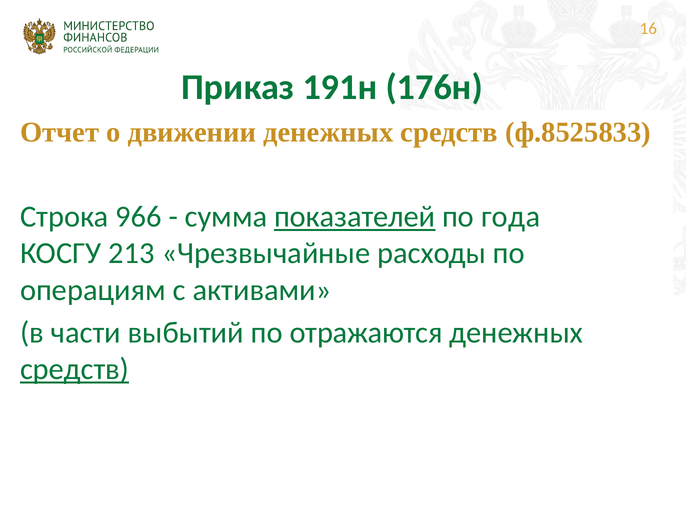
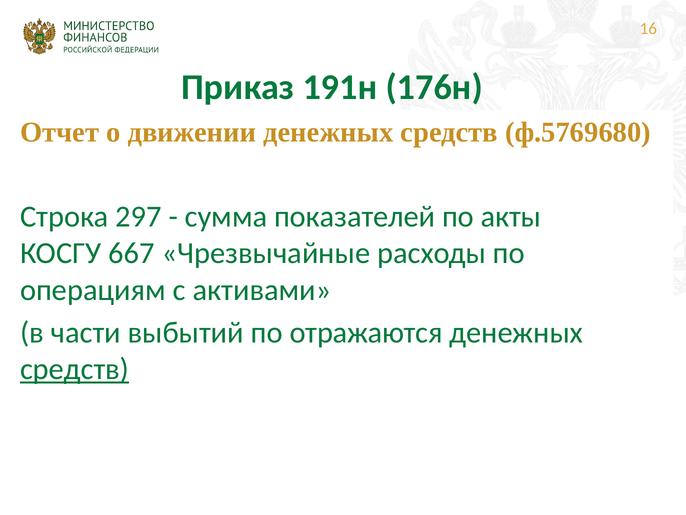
ф.8525833: ф.8525833 -> ф.5769680 (578, 132)
966: 966 -> 297 (139, 217)
показателей underline: present -> none (355, 217)
года: года -> акты (511, 217)
213: 213 -> 667 (132, 253)
